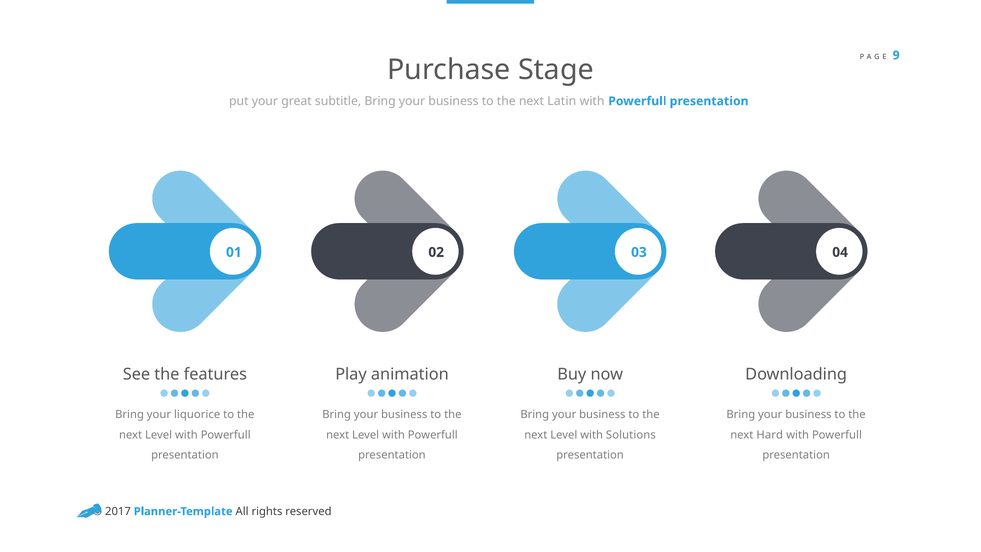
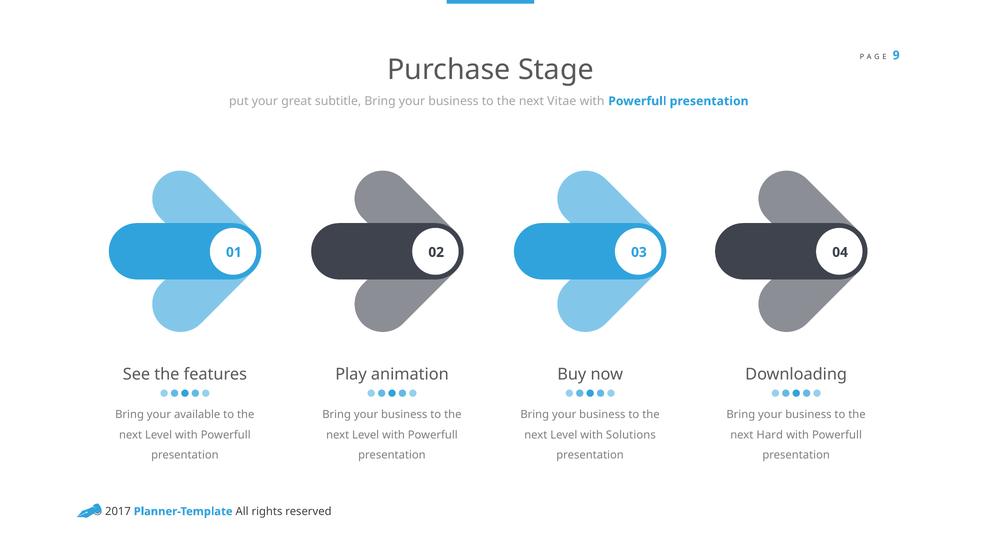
Latin: Latin -> Vitae (562, 101)
liquorice: liquorice -> available (197, 415)
